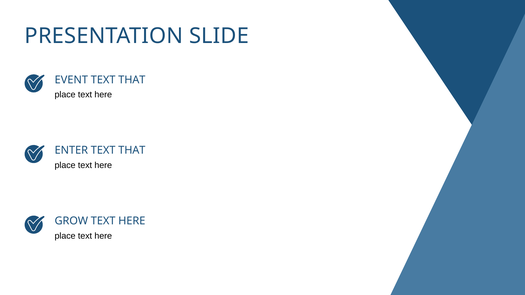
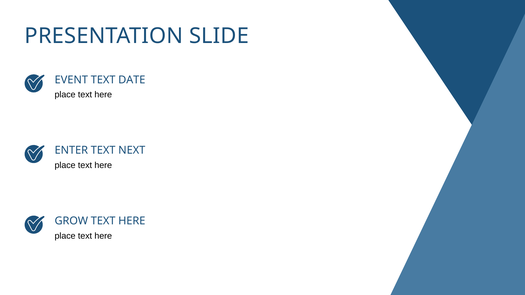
THAT: THAT -> DATE (132, 80)
ENTER TEXT THAT: THAT -> NEXT (132, 151)
